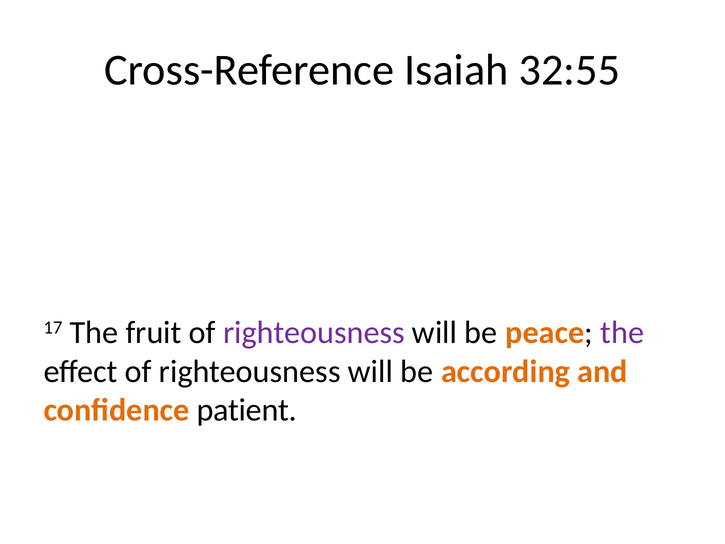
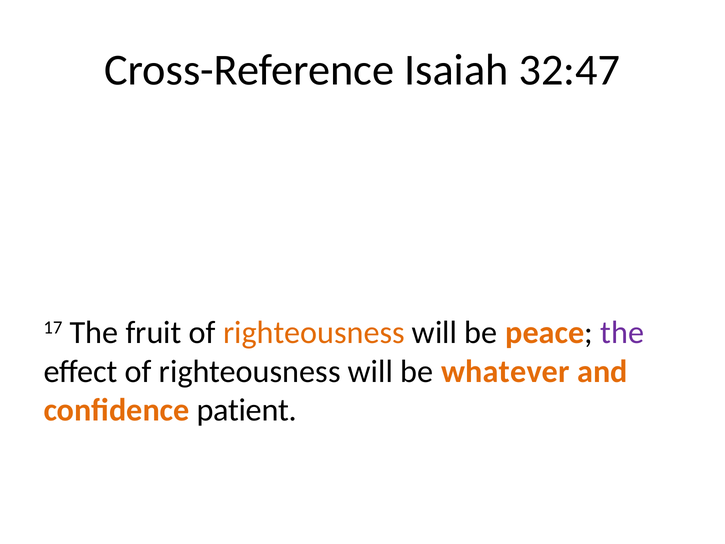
32:55: 32:55 -> 32:47 (569, 70)
righteousness colour: purple -> orange (314, 333)
according: according -> whatever (505, 371)
